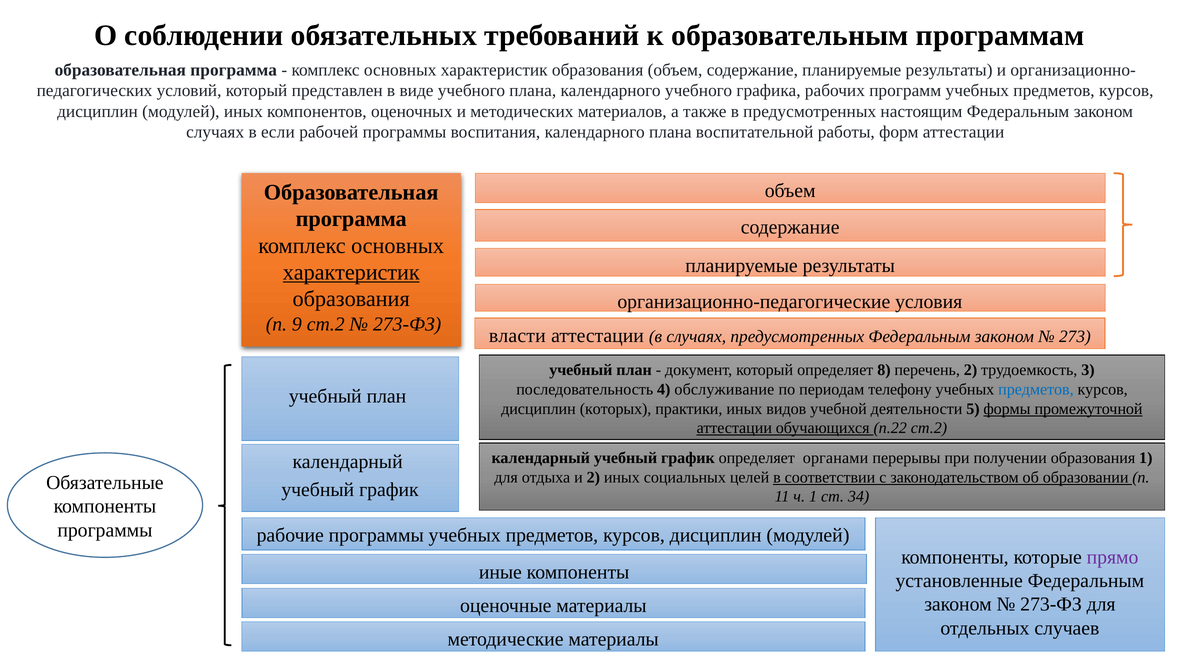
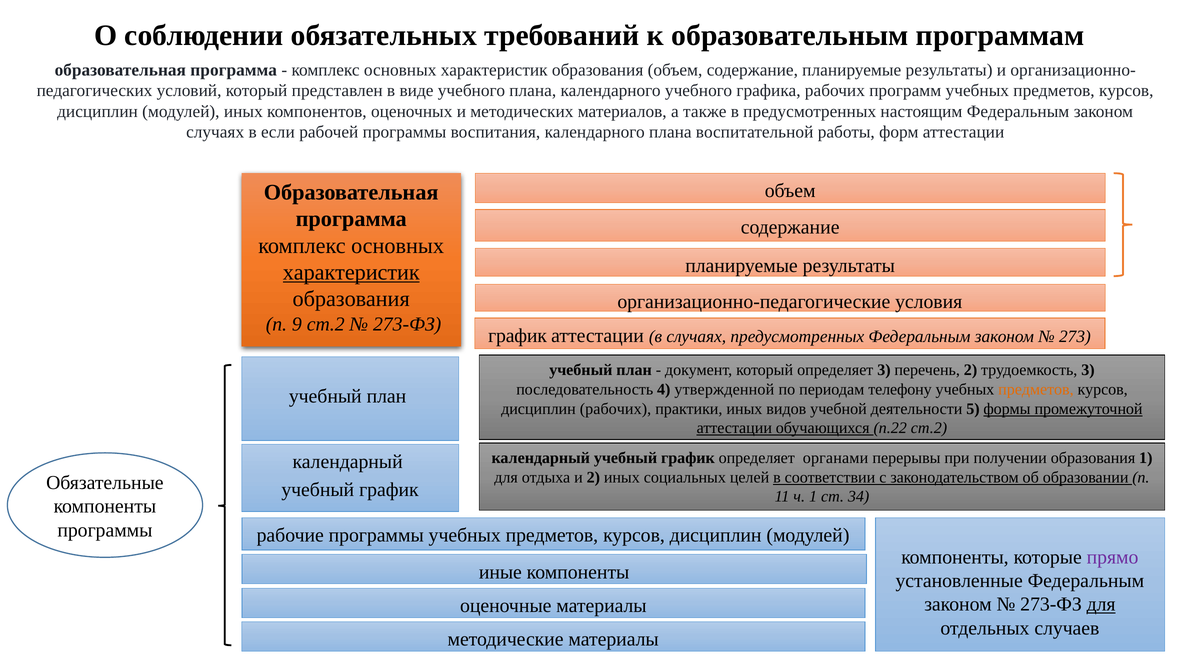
власти: власти -> график (518, 336)
определяет 8: 8 -> 3 (884, 370)
обслуживание: обслуживание -> утвержденной (724, 390)
предметов colour: blue -> orange (1036, 390)
дисциплин которых: которых -> рабочих (615, 409)
для underline: none -> present (1101, 604)
